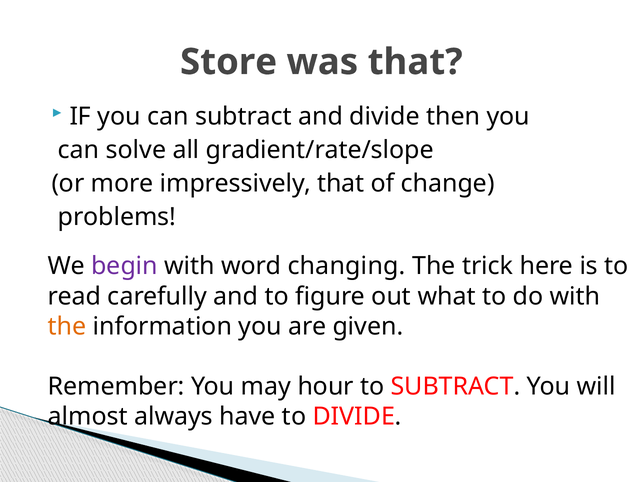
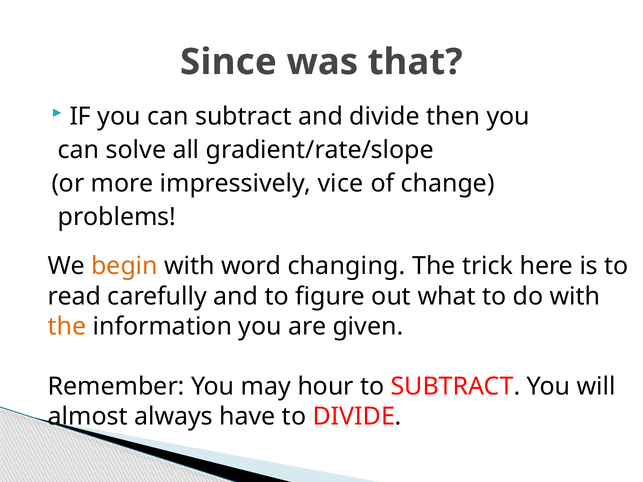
Store: Store -> Since (228, 62)
impressively that: that -> vice (341, 184)
begin colour: purple -> orange (124, 266)
